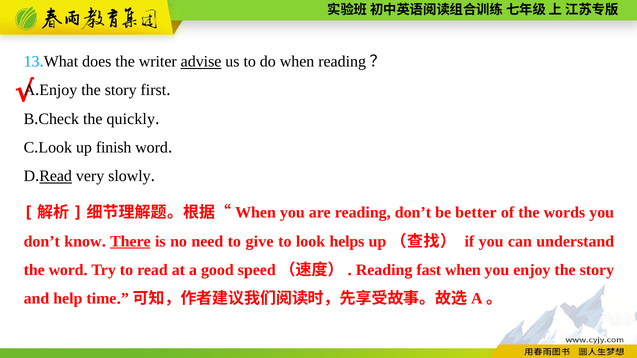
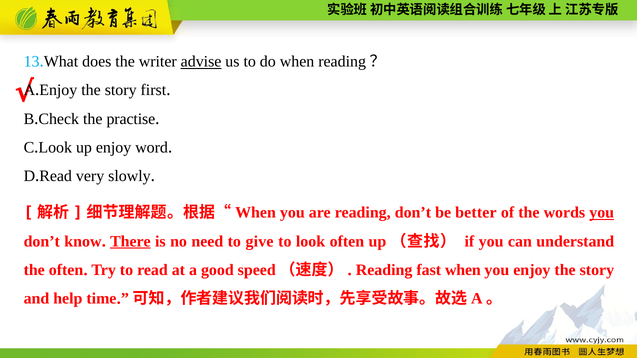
quickly: quickly -> practise (131, 119)
up finish: finish -> enjoy (114, 148)
Read underline: present -> none (56, 176)
you underline: none -> present (602, 213)
look helps: helps -> often (347, 242)
the word: word -> often (66, 270)
